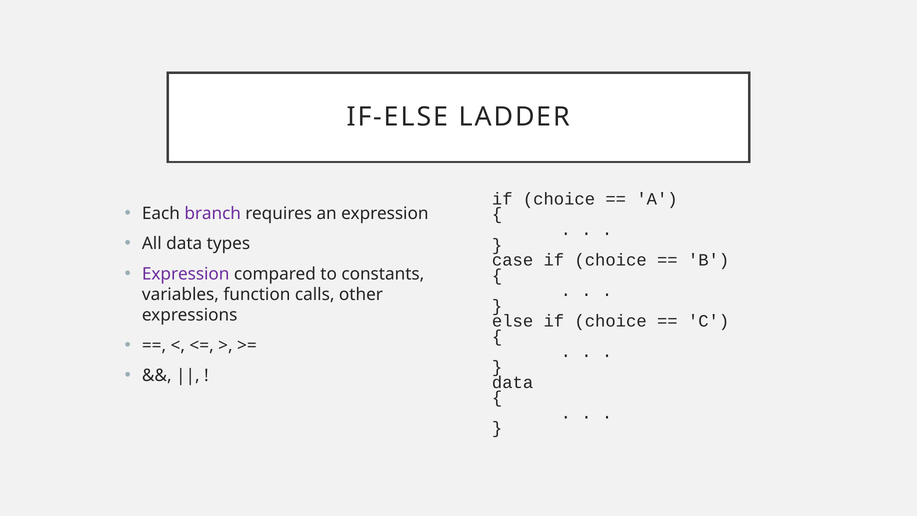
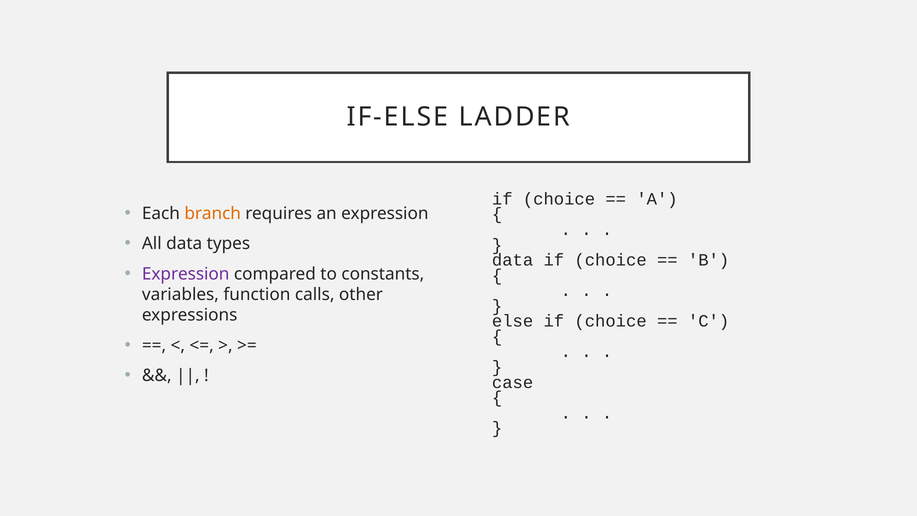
branch colour: purple -> orange (213, 213)
case: case -> data (513, 260)
data: data -> case (513, 382)
